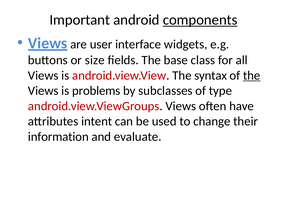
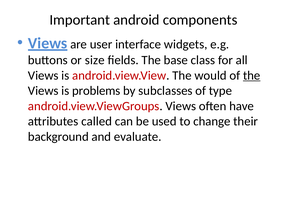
components underline: present -> none (200, 20)
syntax: syntax -> would (211, 76)
intent: intent -> called (97, 121)
information: information -> background (58, 137)
